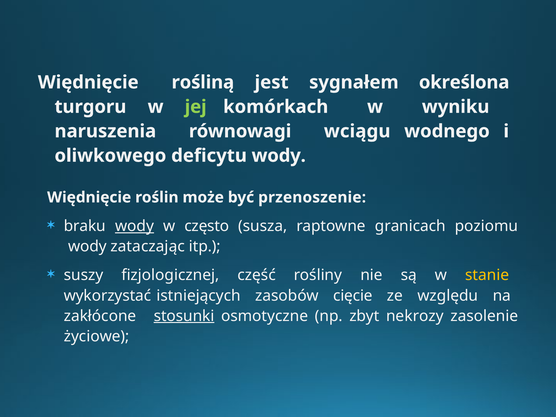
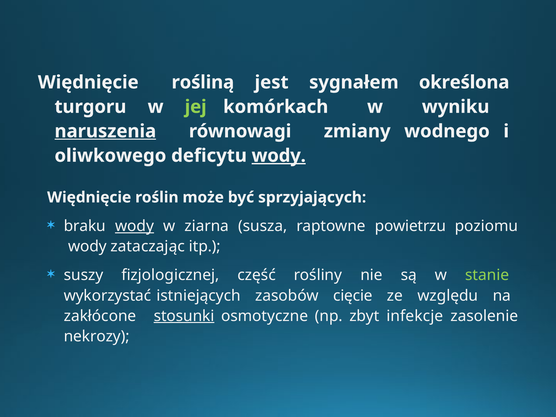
naruszenia underline: none -> present (105, 131)
wciągu: wciągu -> zmiany (357, 131)
wody underline: none -> present (279, 156)
przenoszenie: przenoszenie -> sprzyjających (312, 197)
często: często -> ziarna (207, 226)
granicach: granicach -> powietrzu (410, 226)
stanie colour: yellow -> light green (487, 275)
nekrozy: nekrozy -> infekcje (415, 316)
życiowe: życiowe -> nekrozy (97, 336)
